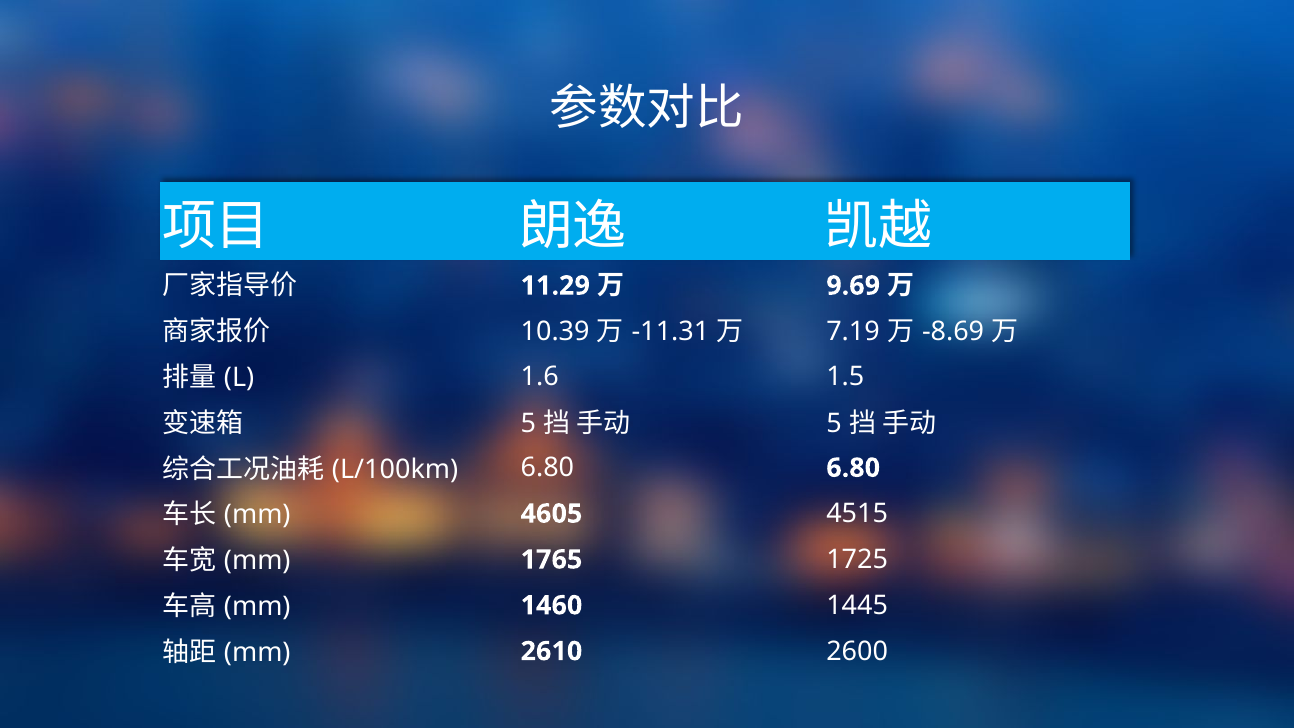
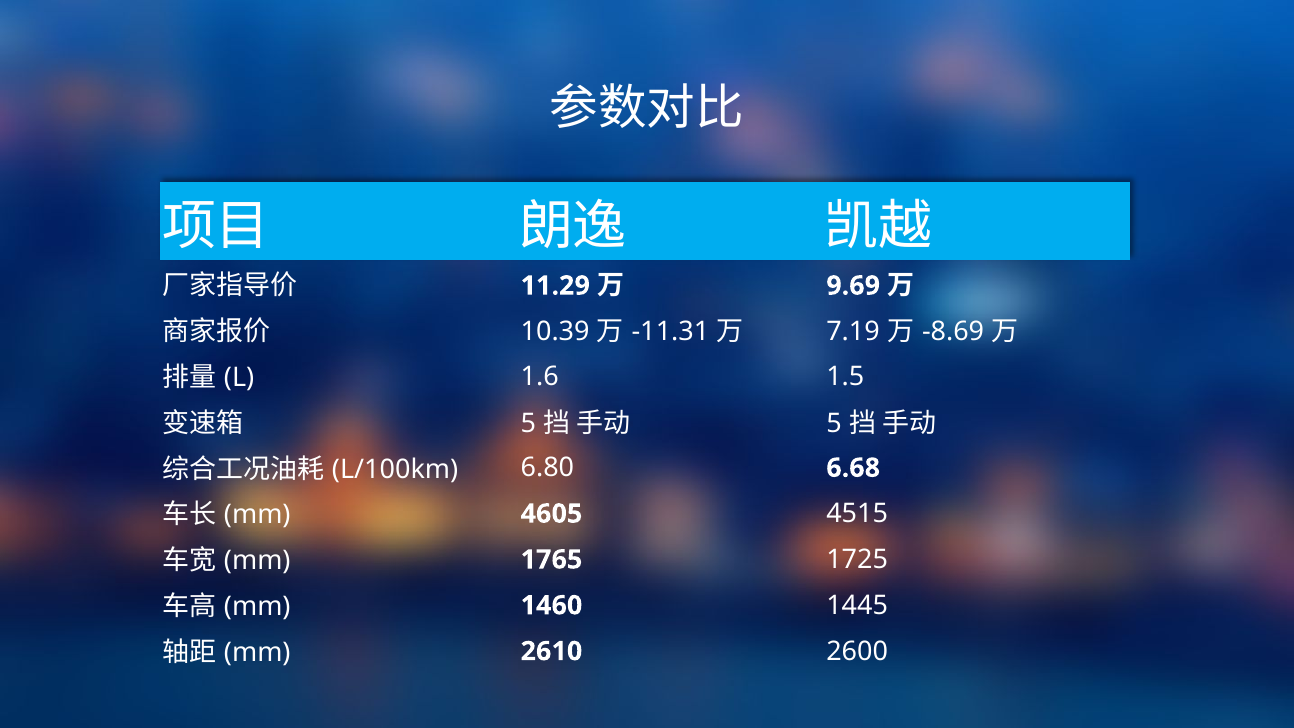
6.80 6.80: 6.80 -> 6.68 (853, 468)
